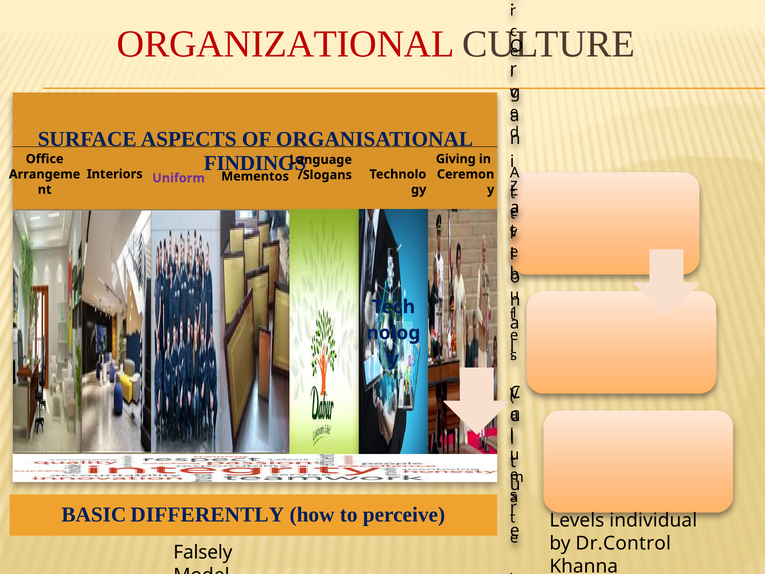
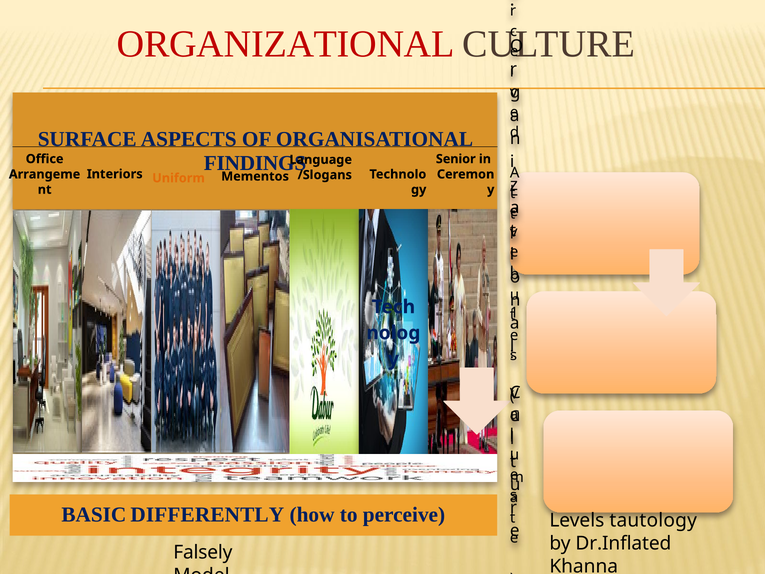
Giving: Giving -> Senior (456, 159)
Uniform colour: purple -> orange (179, 178)
individual: individual -> tautology (653, 520)
Dr.Control: Dr.Control -> Dr.Inflated (623, 543)
